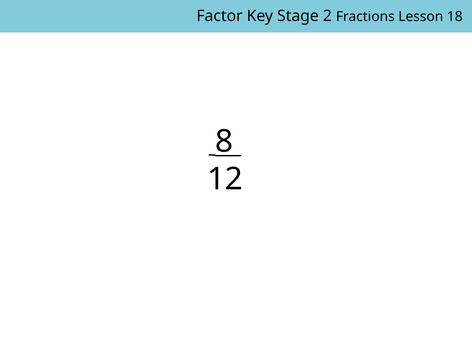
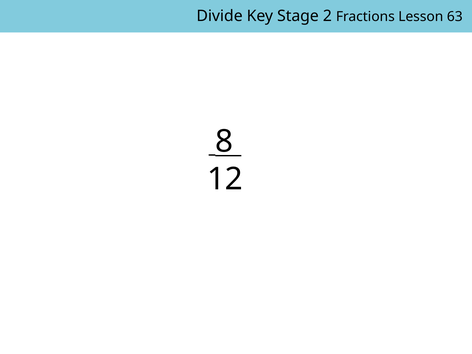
Factor: Factor -> Divide (220, 16)
18: 18 -> 63 (455, 17)
